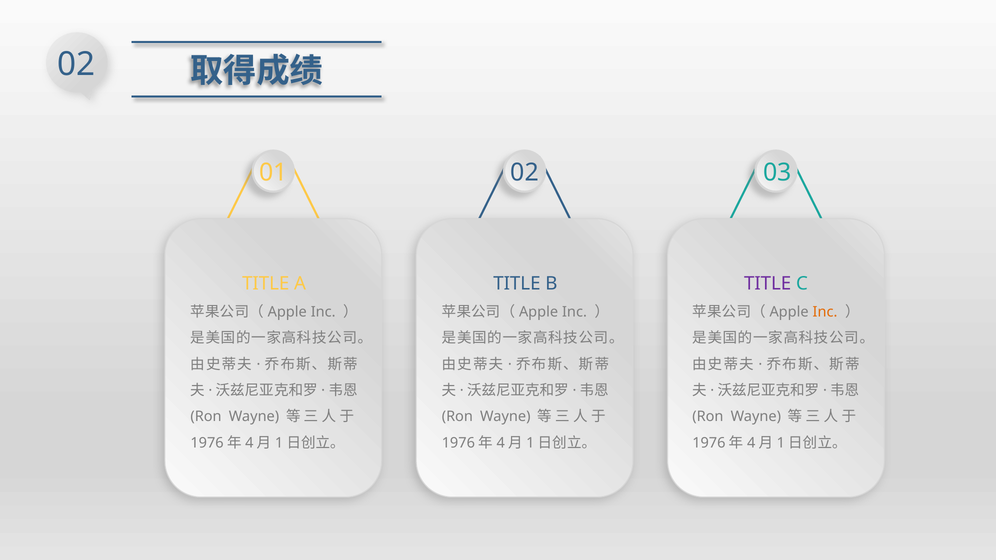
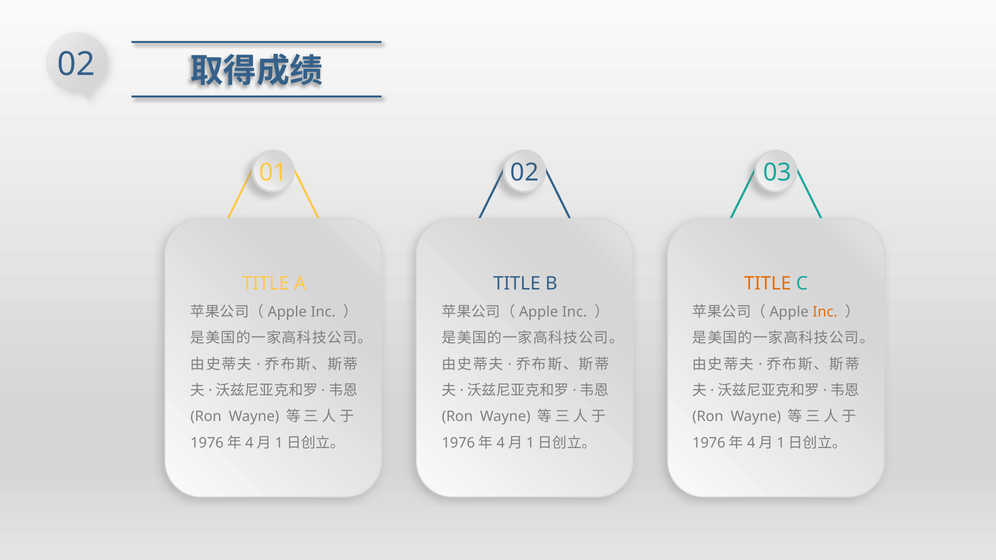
TITLE colour: purple -> orange (768, 284)
